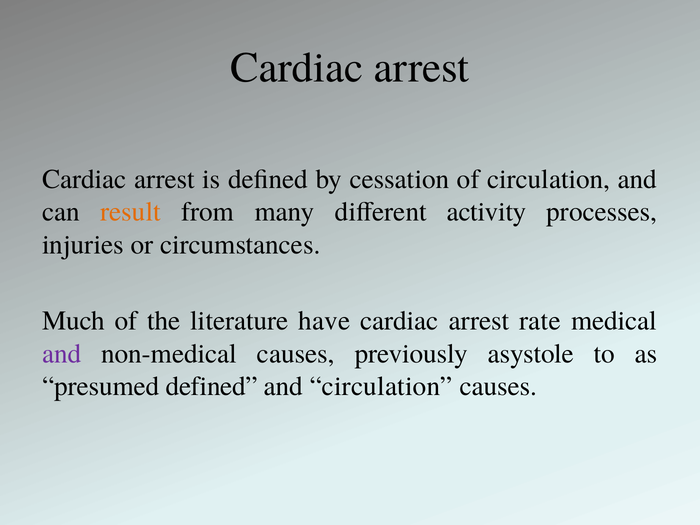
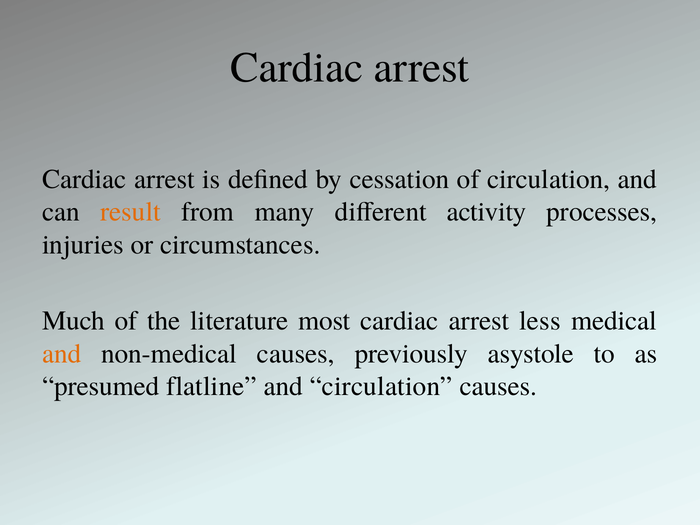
have: have -> most (324, 321)
rate: rate -> less (540, 321)
and colour: purple -> orange (62, 354)
presumed defined: defined -> flatline (212, 386)
